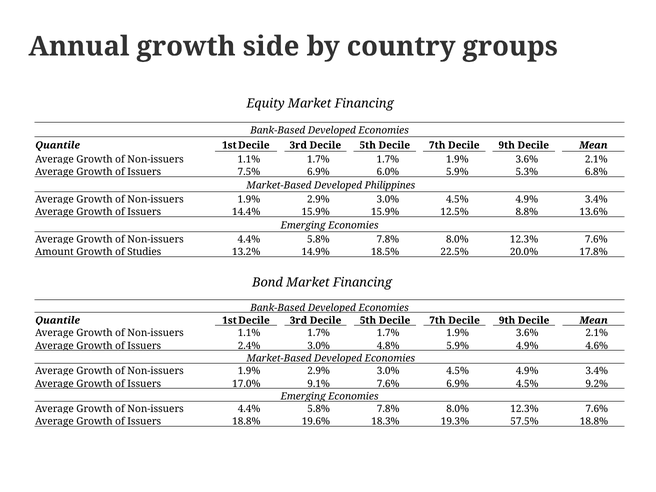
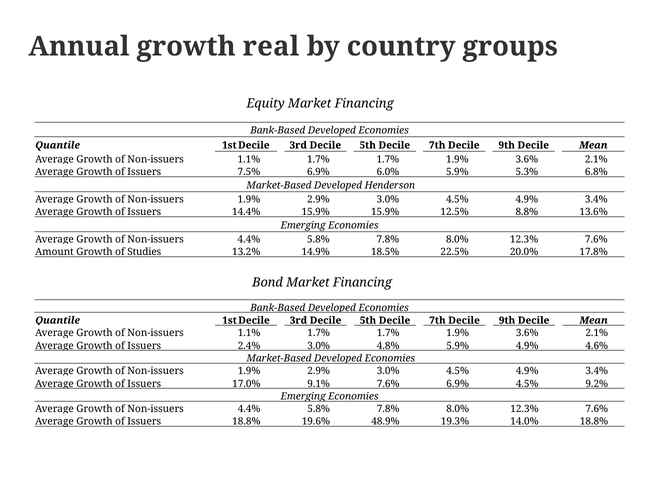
side: side -> real (271, 46)
Philippines: Philippines -> Henderson (390, 185)
18.3%: 18.3% -> 48.9% (385, 422)
57.5%: 57.5% -> 14.0% (524, 422)
